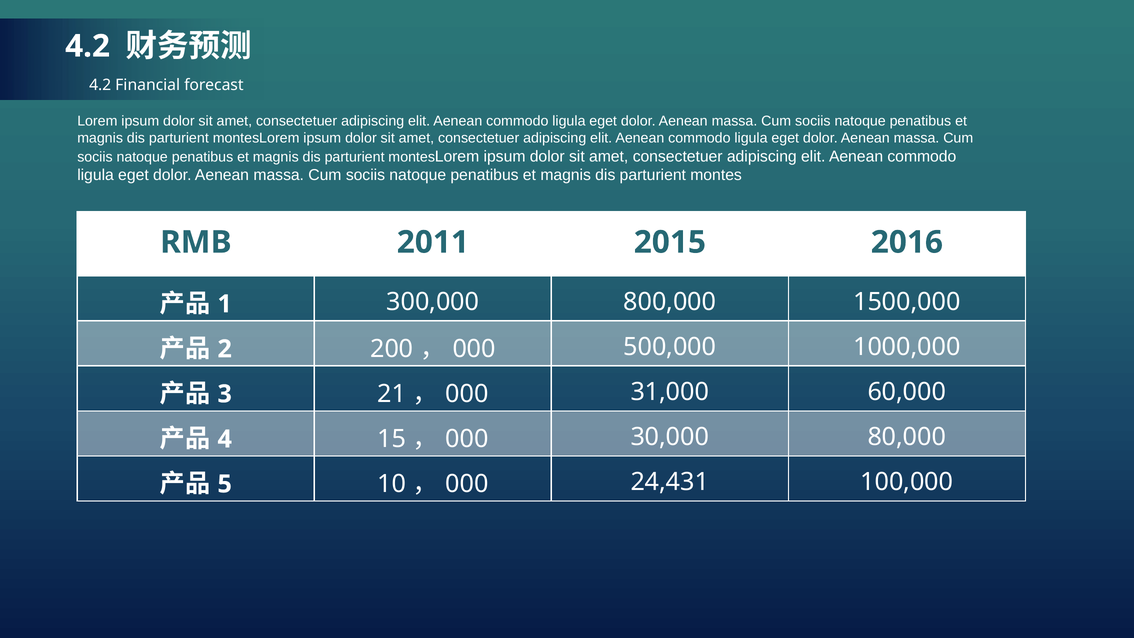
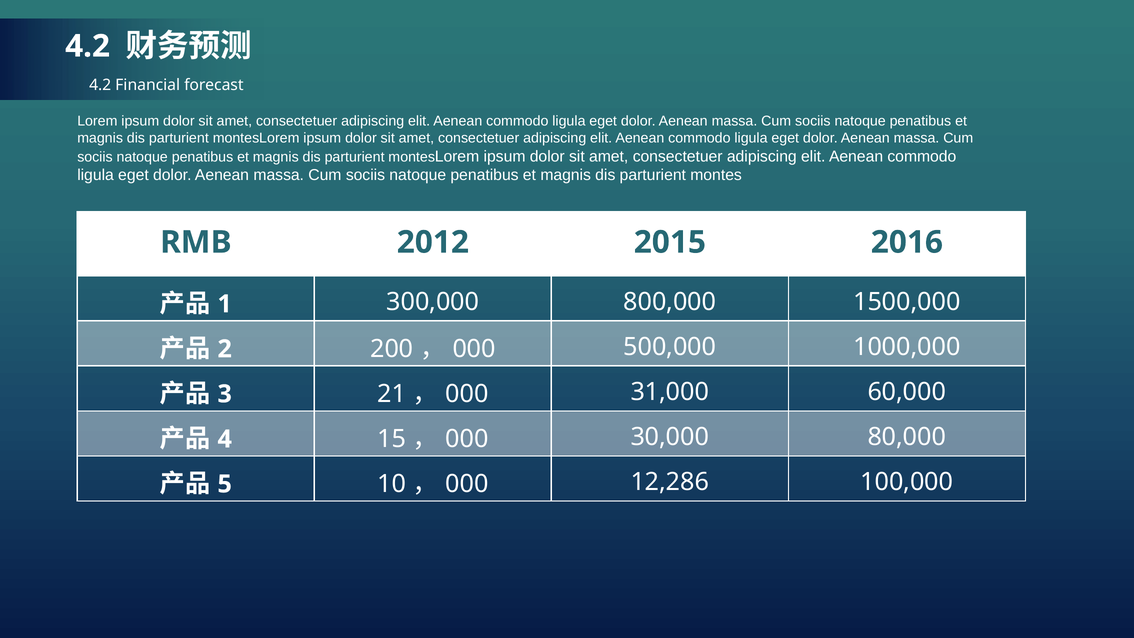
2011: 2011 -> 2012 (433, 242)
24,431: 24,431 -> 12,286 (670, 482)
